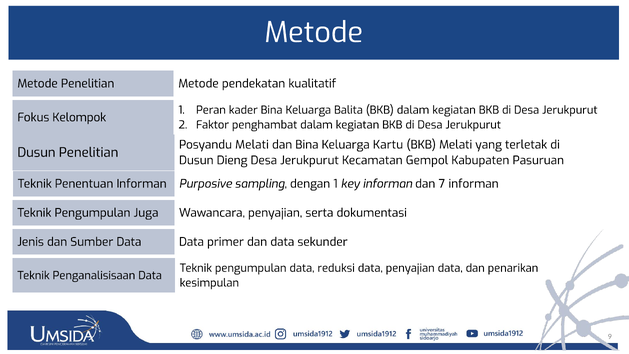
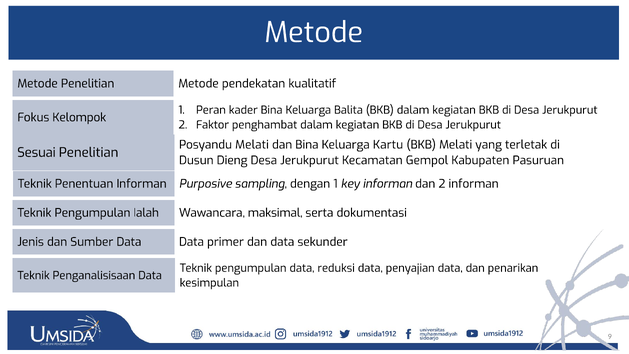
Dusun: Dusun -> Sesuai (36, 152)
dan 7: 7 -> 2 (442, 184)
Juga: Juga -> Ialah (146, 213)
Wawancara penyajian: penyajian -> maksimal (275, 213)
